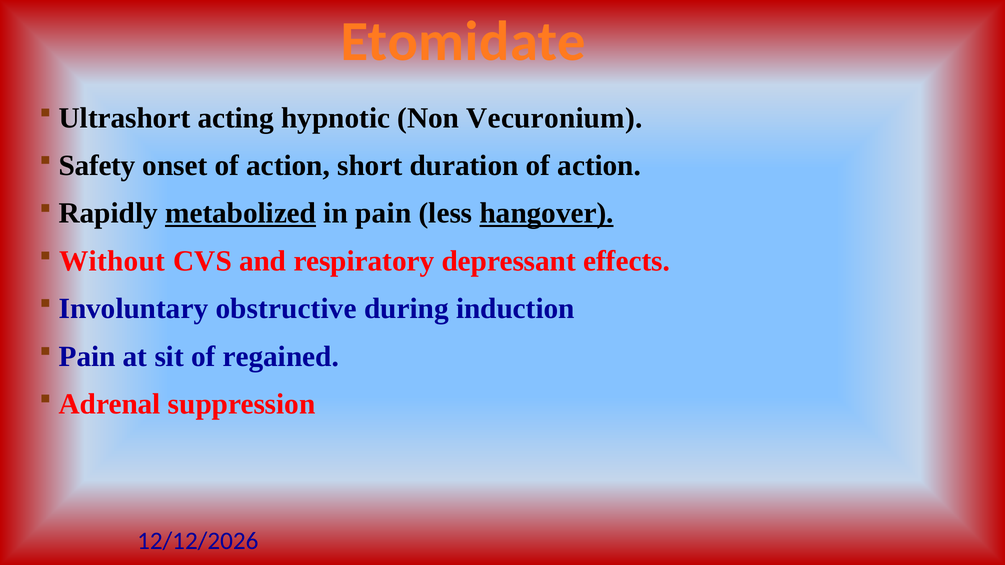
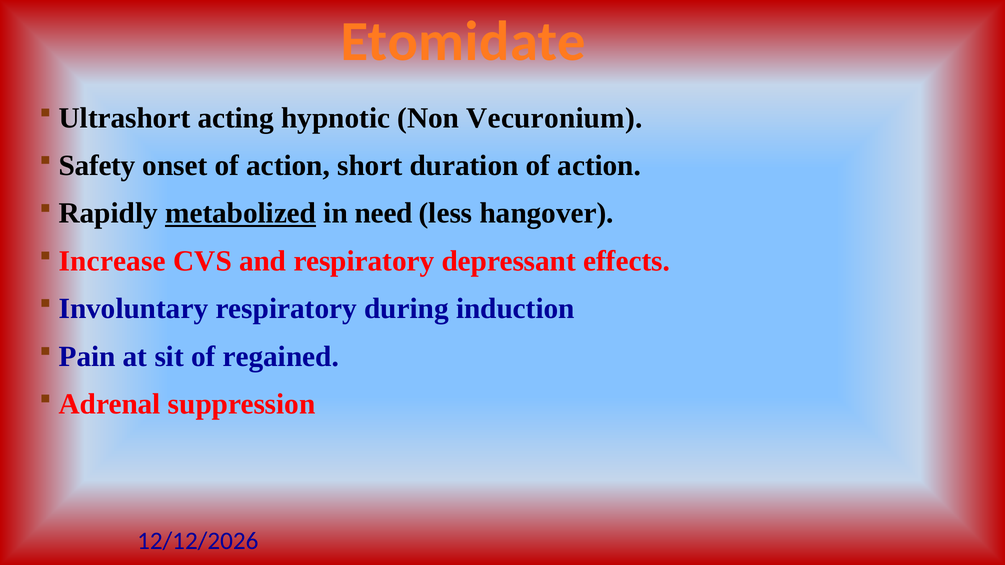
in pain: pain -> need (384, 213)
hangover underline: present -> none (547, 213)
Without: Without -> Increase (112, 261)
Involuntary obstructive: obstructive -> respiratory (286, 309)
